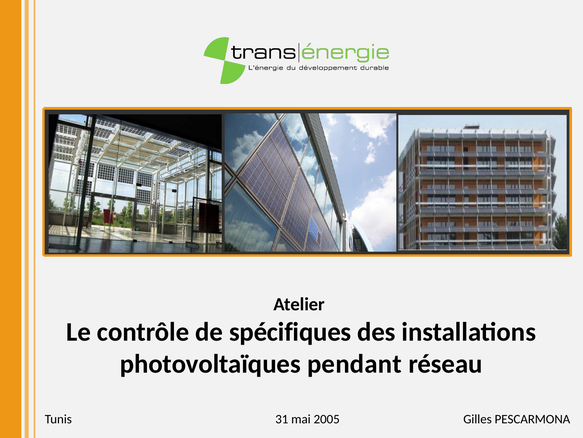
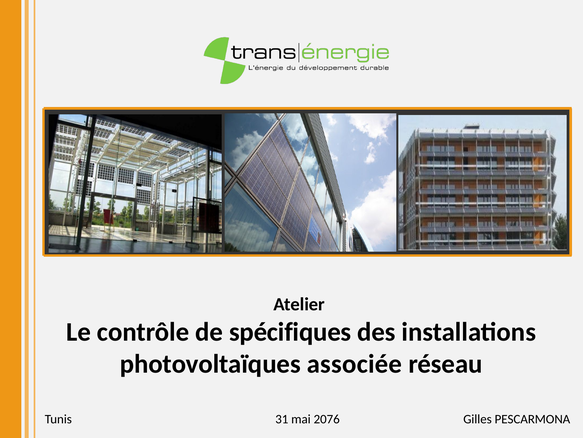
pendant: pendant -> associée (354, 364)
2005: 2005 -> 2076 (327, 418)
